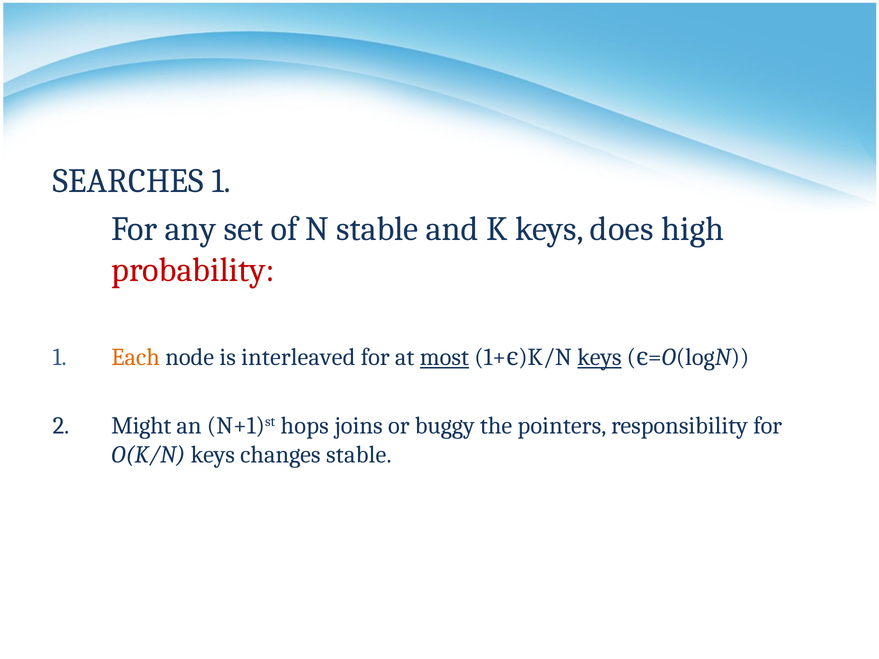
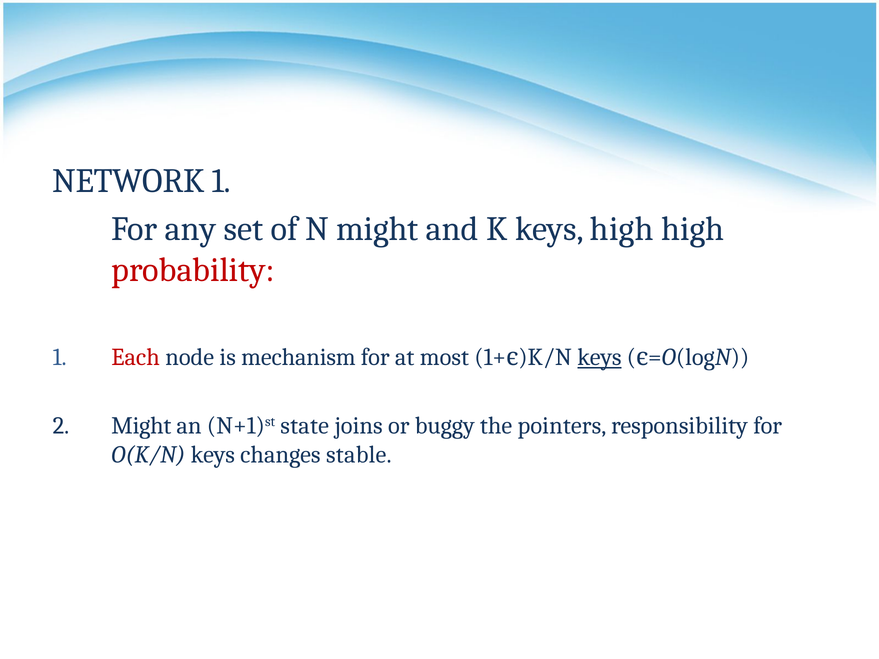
SEARCHES: SEARCHES -> NETWORK (129, 181)
N stable: stable -> might (377, 229)
keys does: does -> high (622, 229)
Each colour: orange -> red (136, 357)
interleaved: interleaved -> mechanism (298, 357)
most underline: present -> none (444, 357)
hops: hops -> state (305, 426)
